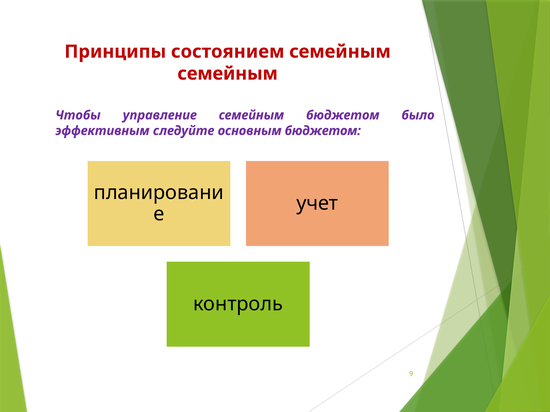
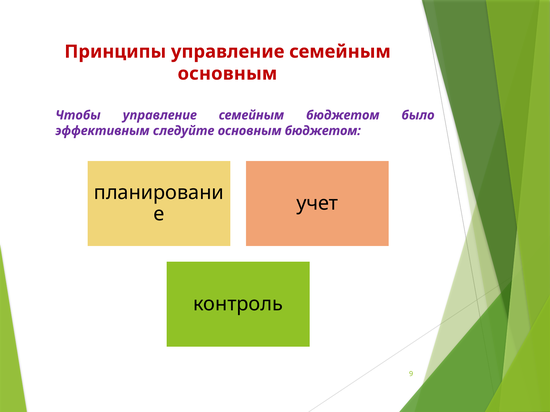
Принципы состоянием: состоянием -> управление (228, 52)
семейным: семейным -> основным (227, 74)
